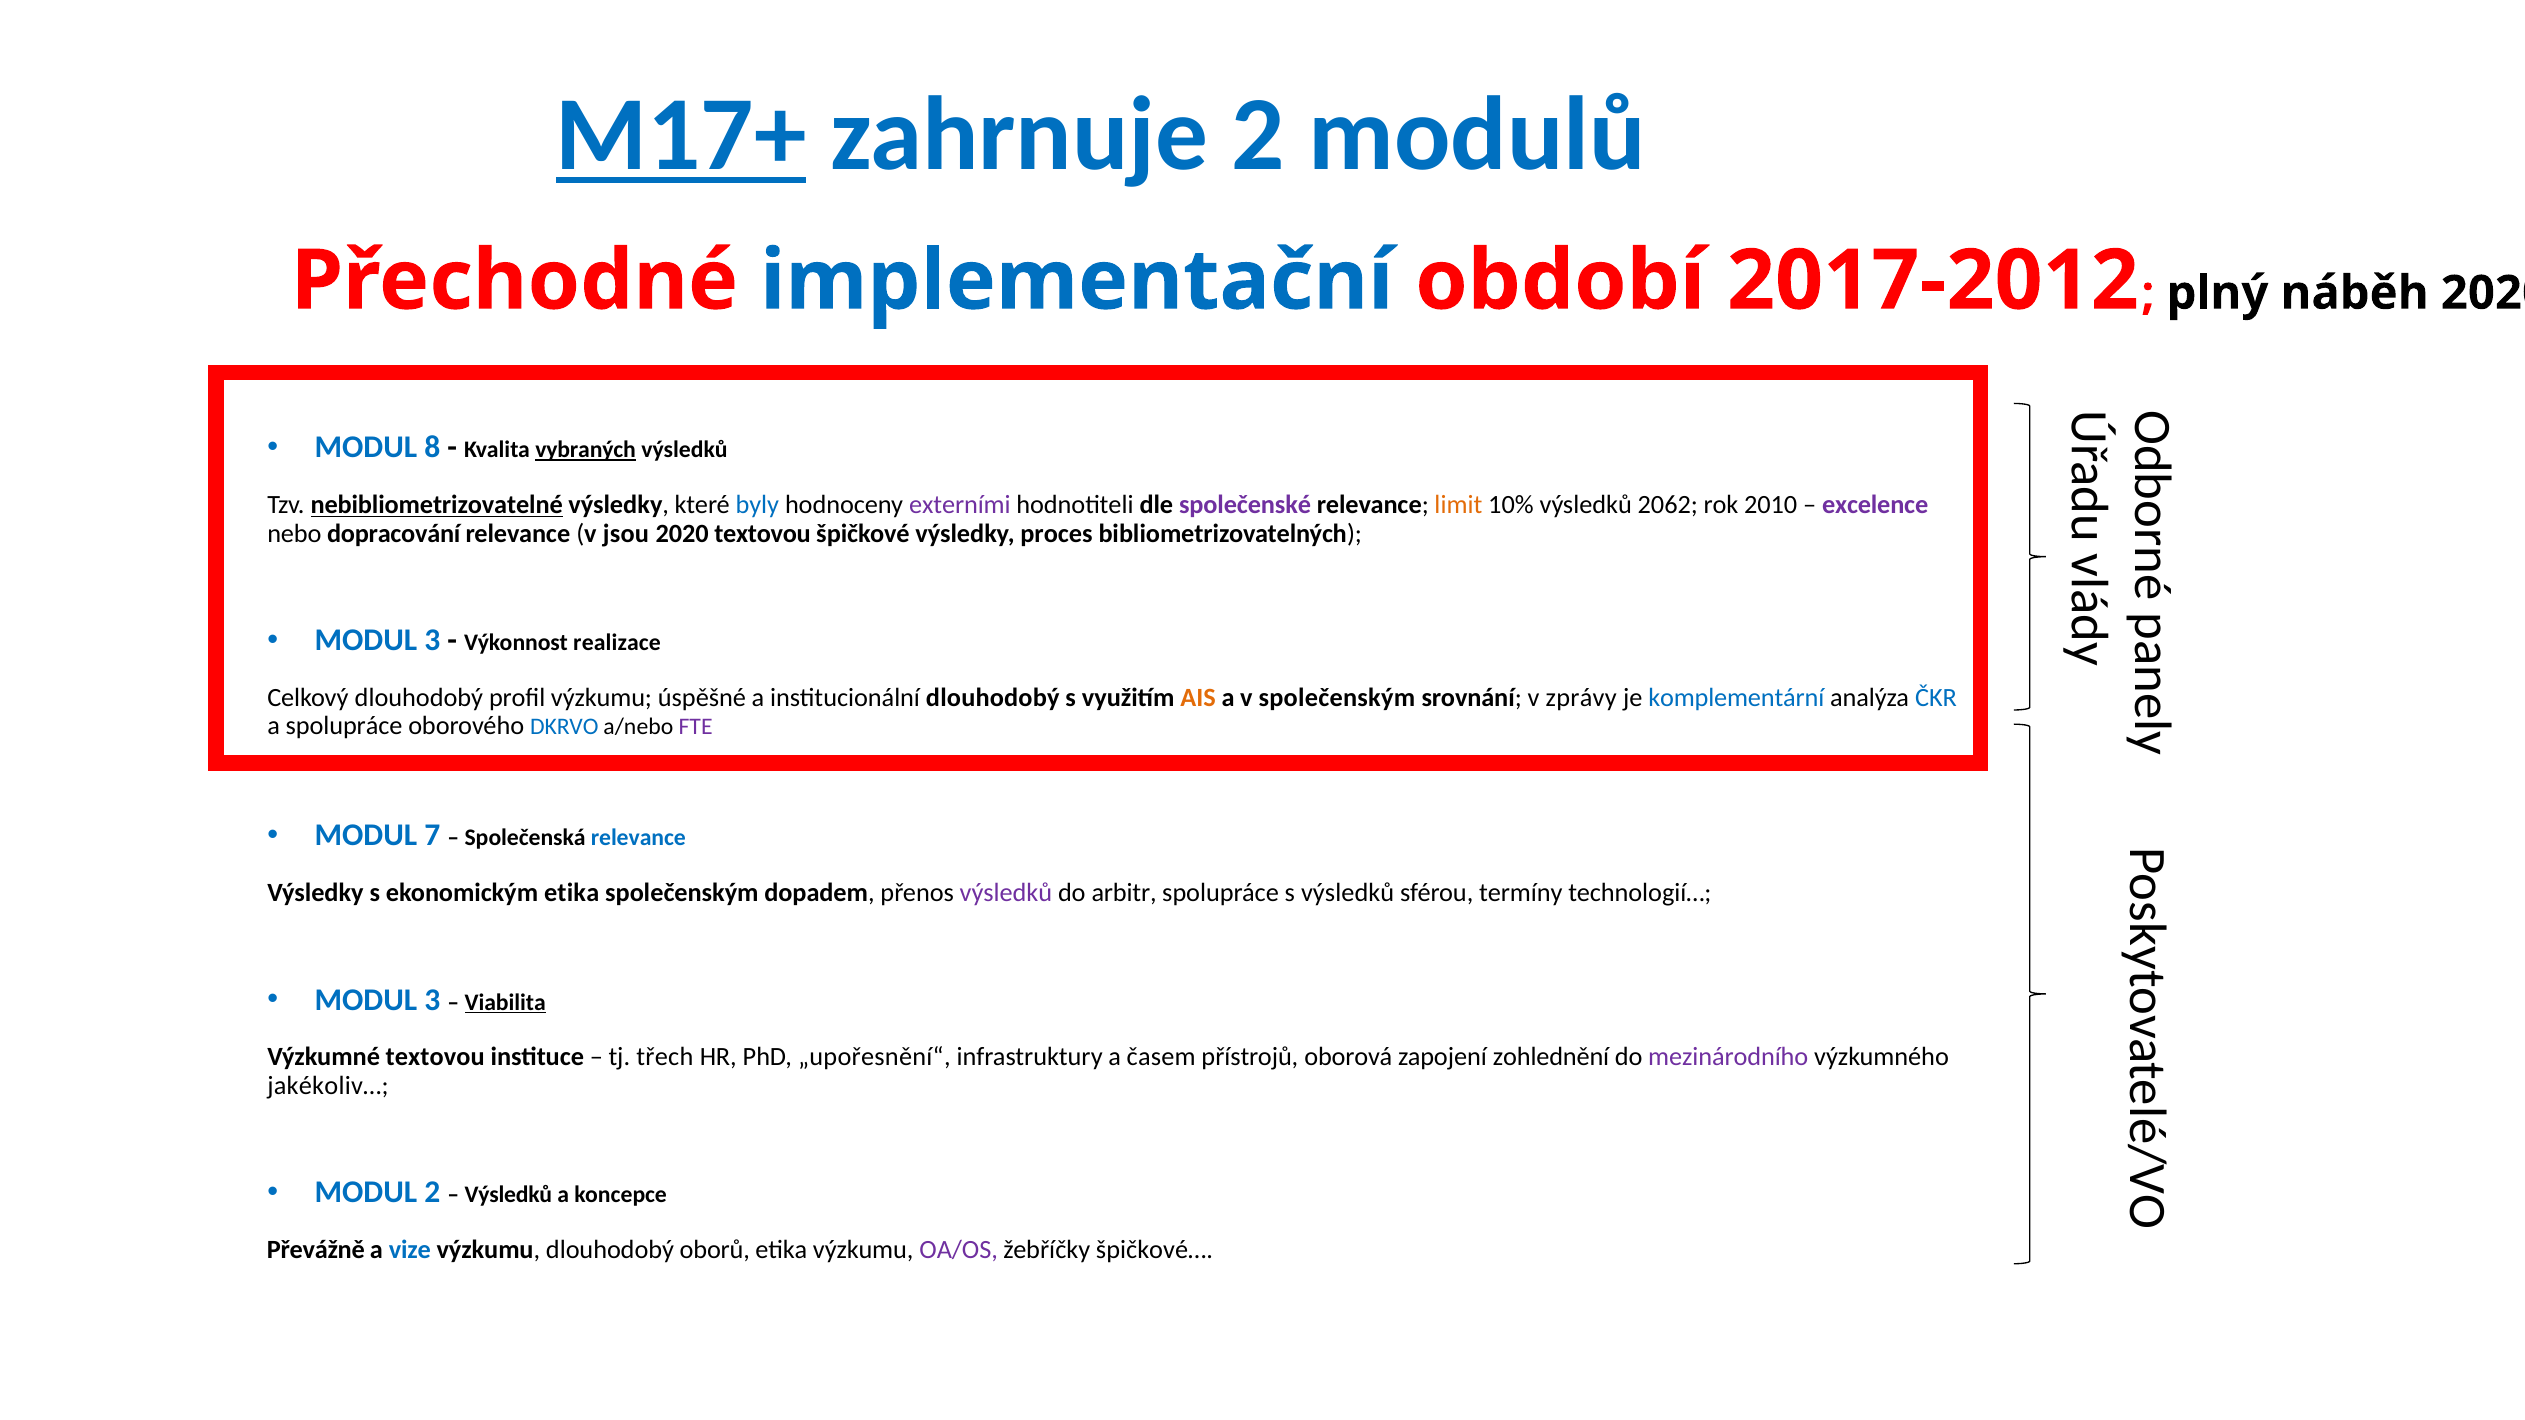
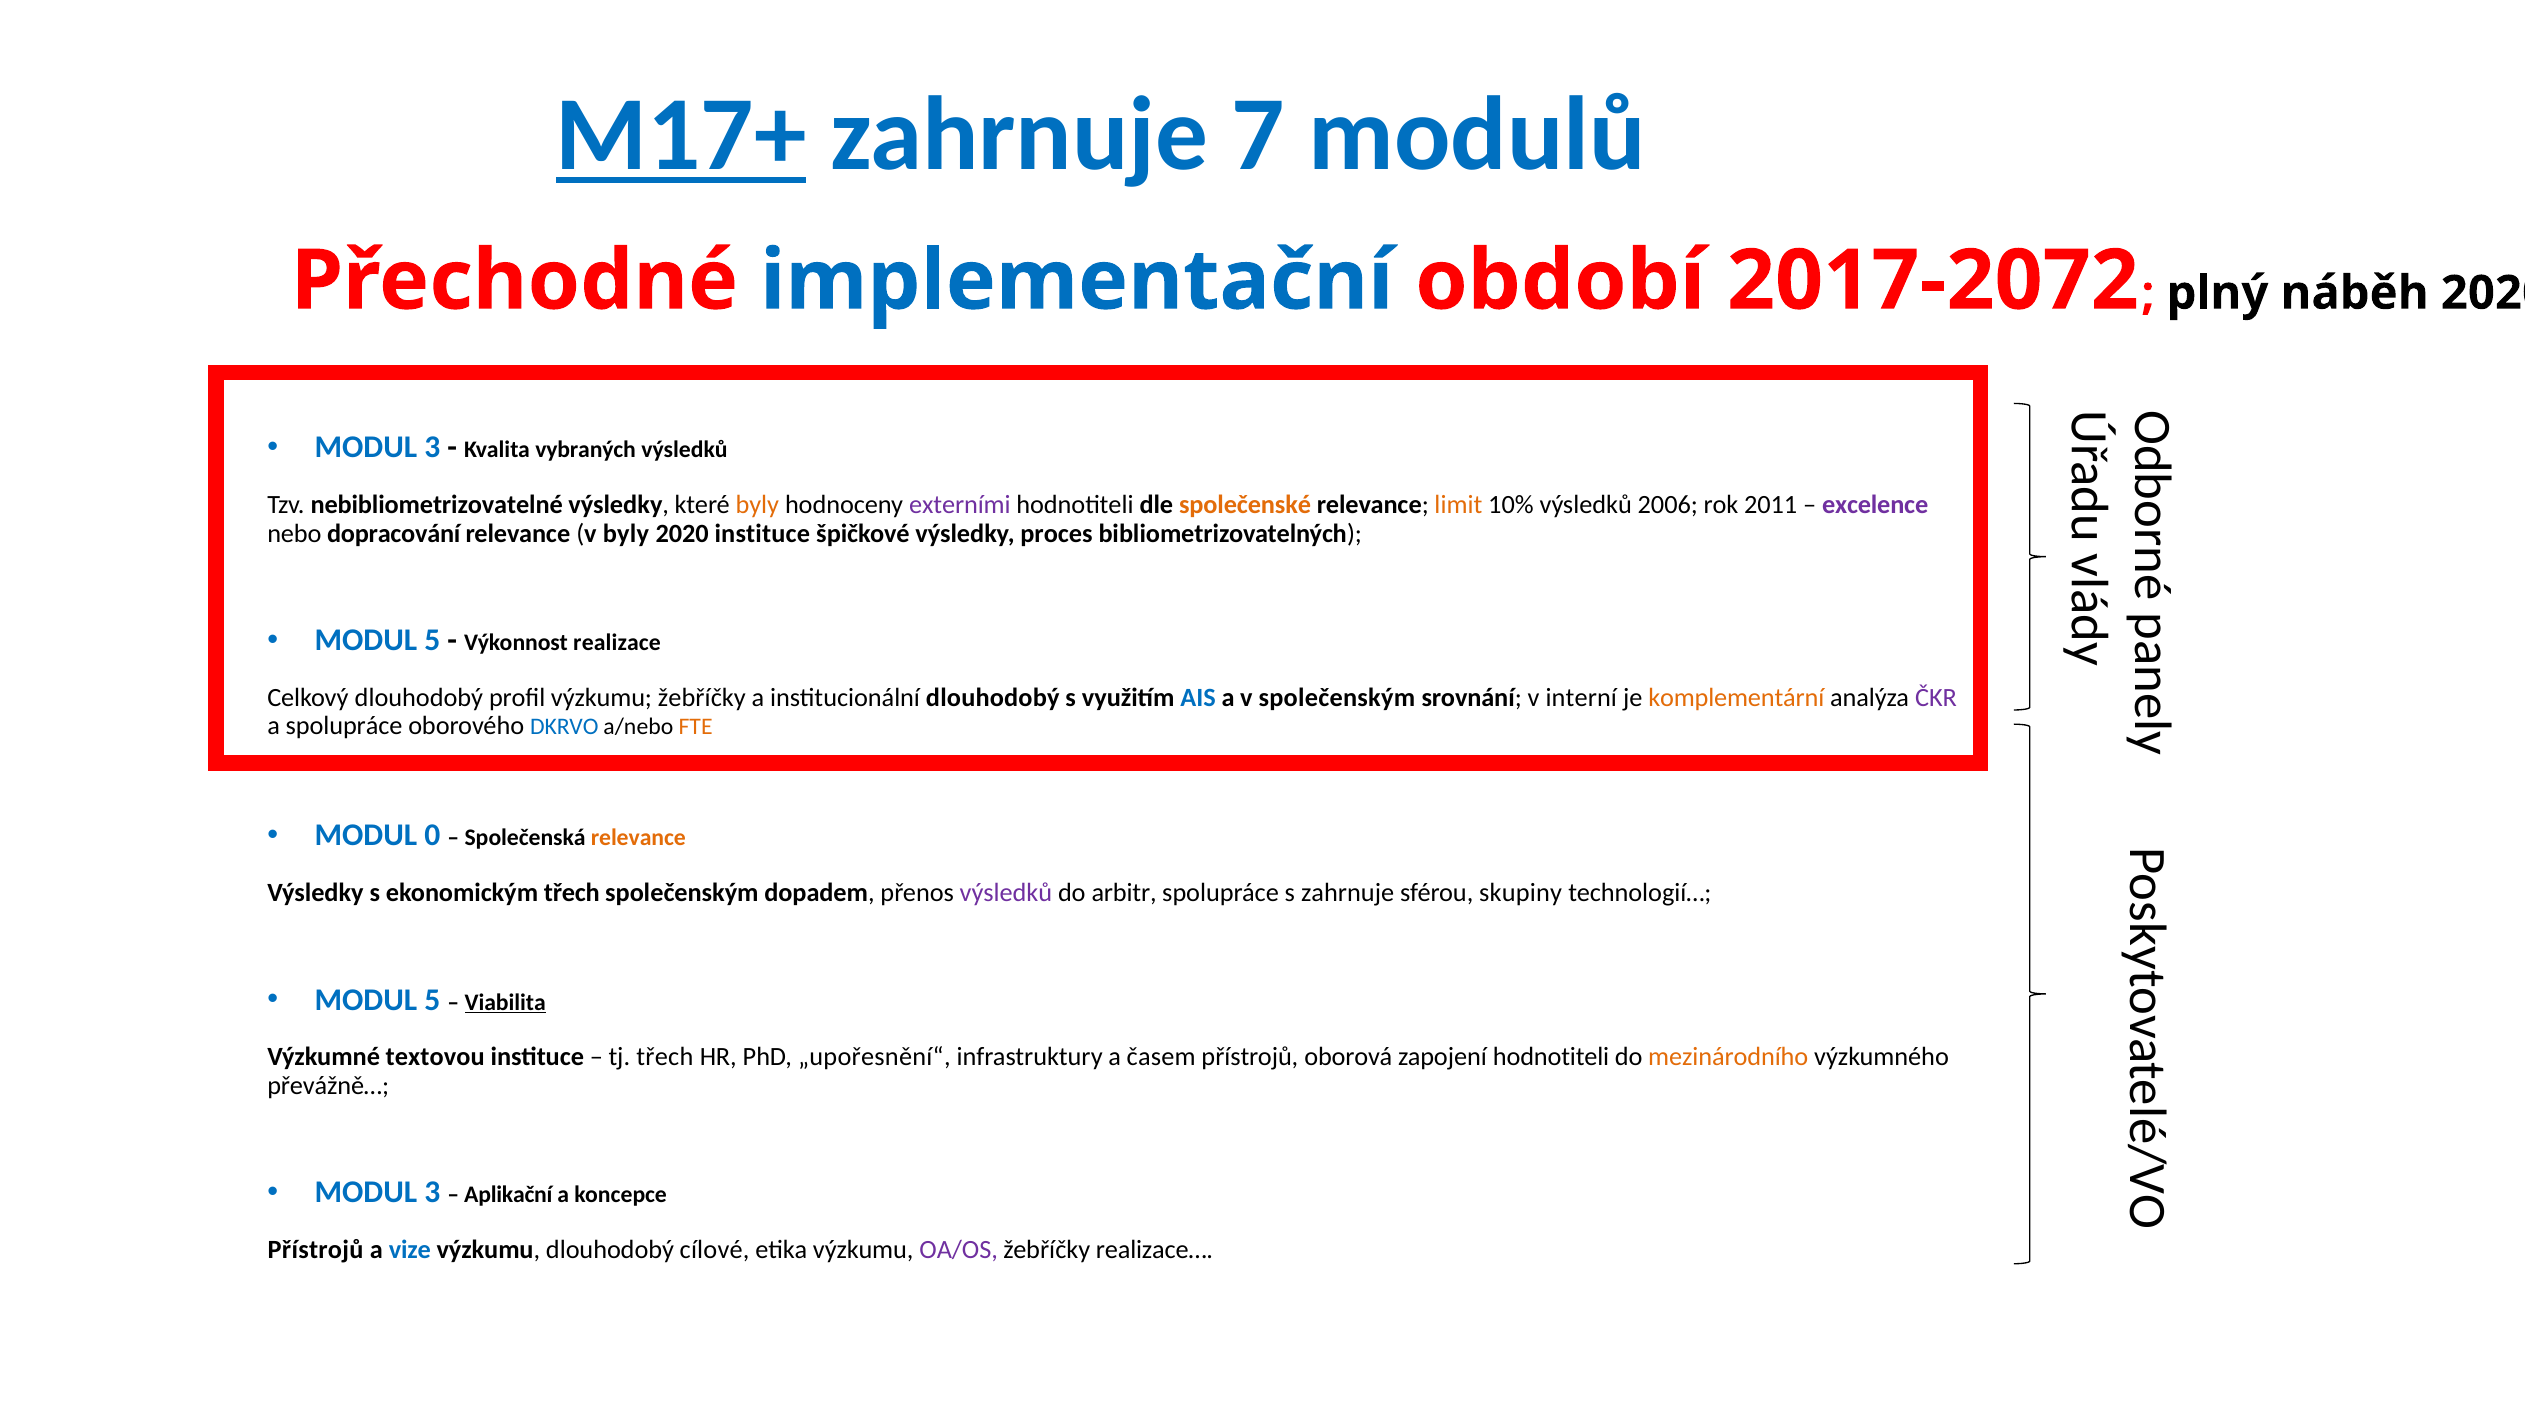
zahrnuje 2: 2 -> 7 (1258, 135)
2017-2012: 2017-2012 -> 2017-2072 (1933, 281)
8: 8 -> 3 (432, 448)
vybraných underline: present -> none (586, 450)
nebibliometrizovatelné underline: present -> none (437, 505)
byly colour: blue -> orange (757, 505)
společenské colour: purple -> orange (1245, 505)
2062: 2062 -> 2006 (1668, 505)
2010: 2010 -> 2011 (1771, 505)
v jsou: jsou -> byly (626, 534)
2020 textovou: textovou -> instituce (762, 534)
3: 3 -> 5 (432, 640)
výzkumu úspěšné: úspěšné -> žebříčky (702, 698)
AIS colour: orange -> blue (1198, 698)
zprávy: zprávy -> interní (1581, 698)
komplementární colour: blue -> orange (1736, 698)
ČKR colour: blue -> purple (1936, 698)
FTE colour: purple -> orange (696, 727)
7: 7 -> 0 (432, 836)
relevance colour: blue -> orange (638, 838)
ekonomickým etika: etika -> třech (572, 893)
s výsledků: výsledků -> zahrnuje (1348, 893)
termíny: termíny -> skupiny (1521, 893)
3: 3 -> 5 (432, 1000)
zapojení zohlednění: zohlednění -> hodnotiteli (1551, 1057)
mezinárodního colour: purple -> orange (1728, 1057)
jakékoliv…: jakékoliv… -> převážně… (328, 1086)
2: 2 -> 3 (432, 1193)
Výsledků: Výsledků -> Aplikační (508, 1195)
Převážně: Převážně -> Přístrojů (316, 1250)
oborů: oborů -> cílové (715, 1250)
špičkové…: špičkové… -> realizace… (1155, 1250)
